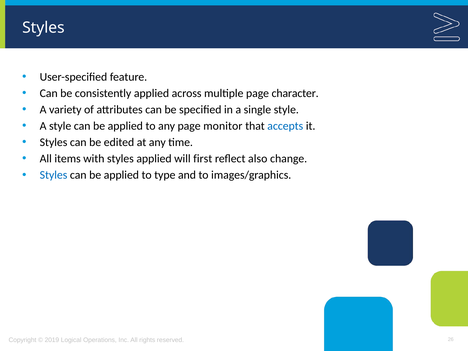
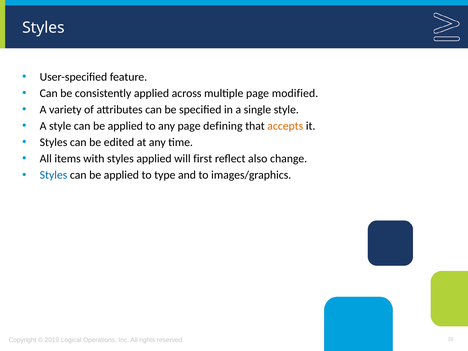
character: character -> modified (295, 93)
monitor: monitor -> defining (223, 126)
accepts colour: blue -> orange (285, 126)
